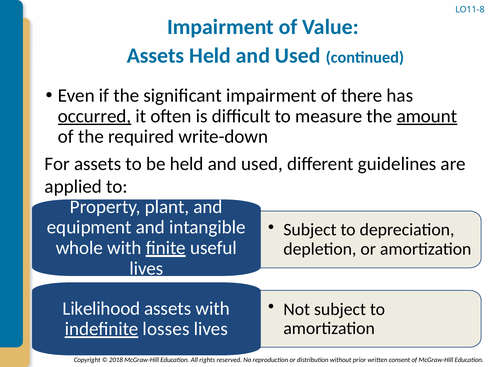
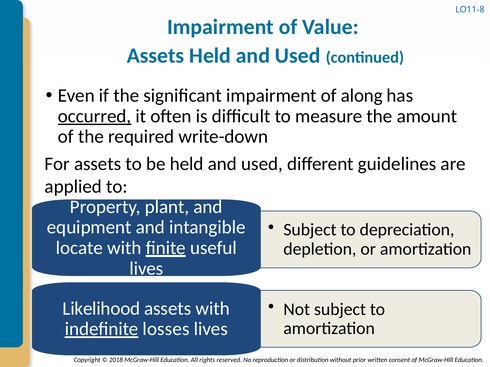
there: there -> along (362, 96)
amount underline: present -> none (427, 116)
whole: whole -> locate (79, 248)
